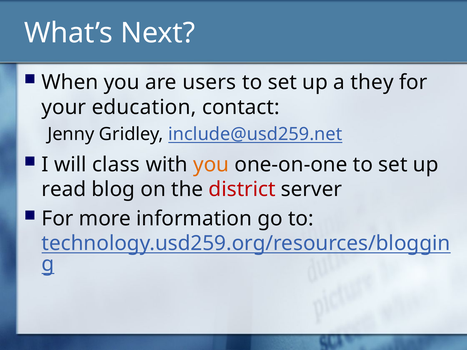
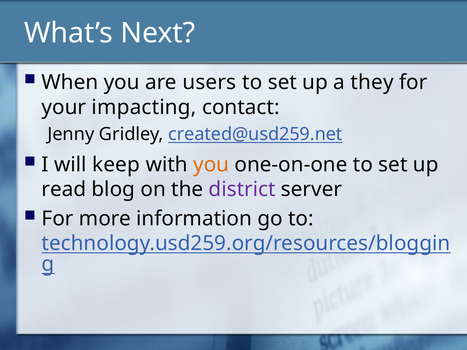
education: education -> impacting (144, 107)
include@usd259.net: include@usd259.net -> created@usd259.net (255, 134)
class: class -> keep (116, 165)
district colour: red -> purple (242, 190)
